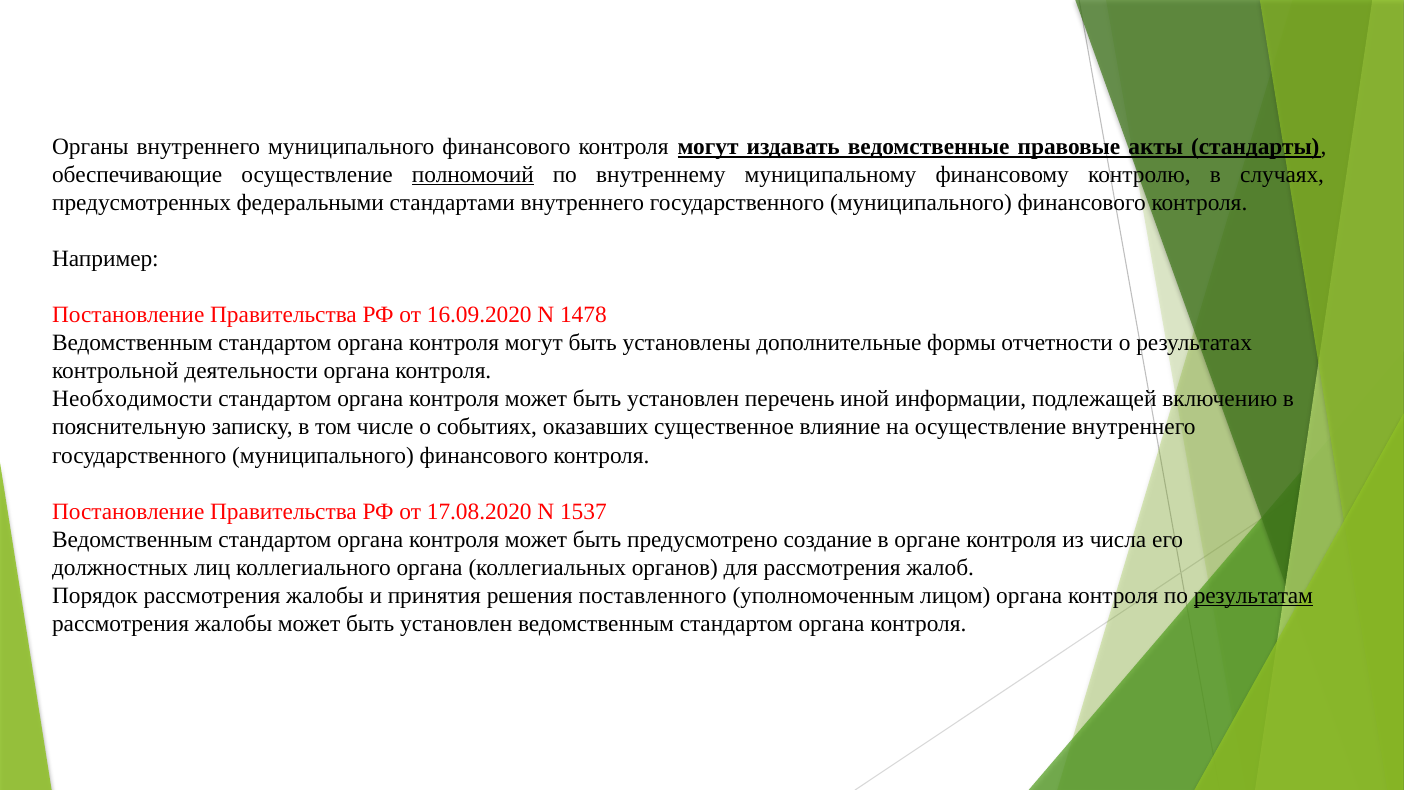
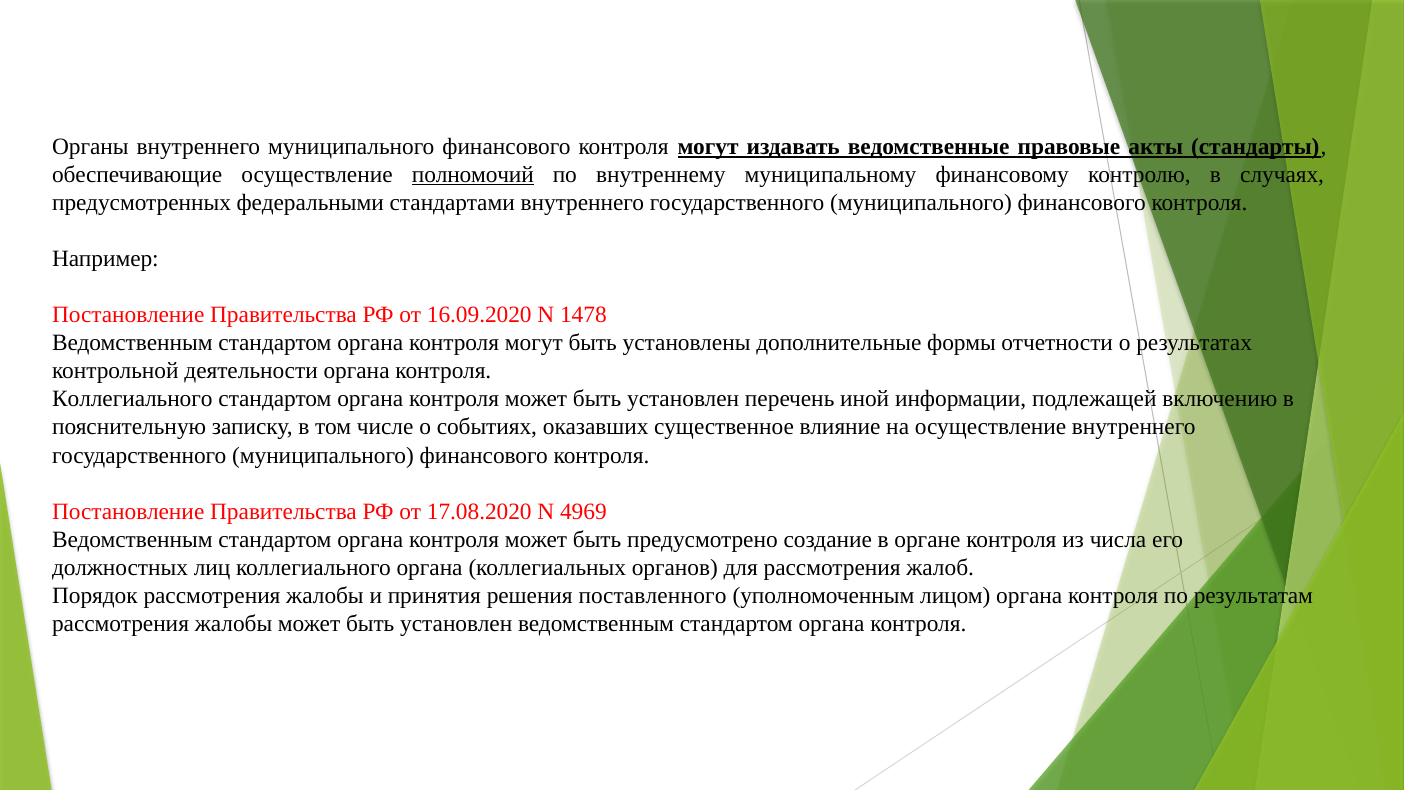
Необходимости: Необходимости -> Коллегиального (132, 399)
1537: 1537 -> 4969 (583, 511)
результатам underline: present -> none (1253, 596)
